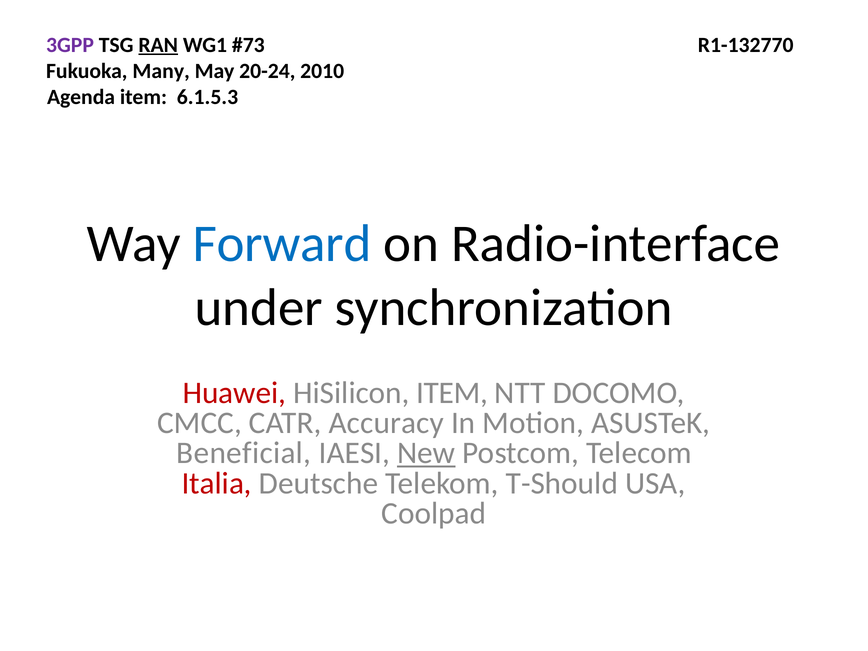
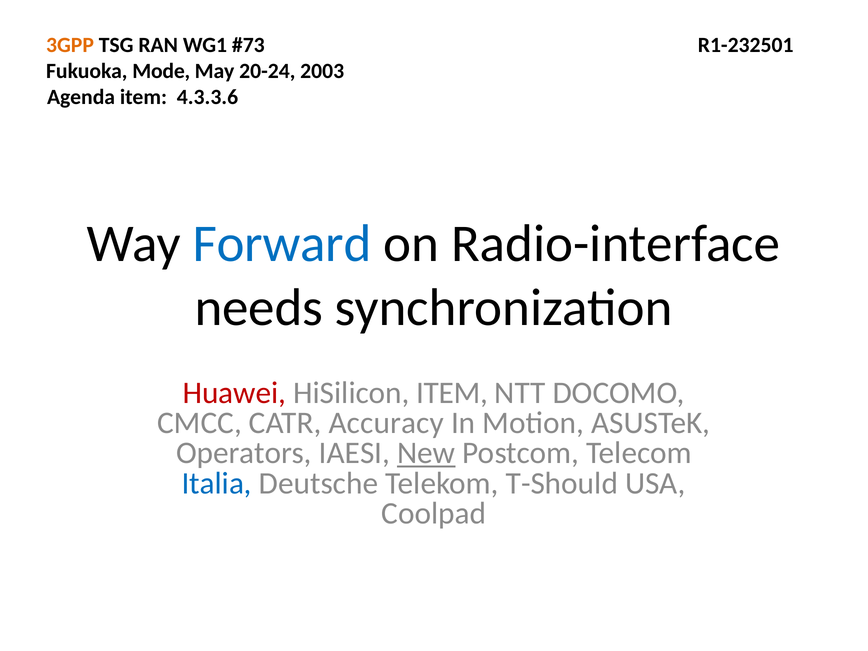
3GPP colour: purple -> orange (70, 45)
RAN underline: present -> none (158, 45)
R1-132770: R1-132770 -> R1-232501 (746, 45)
Many: Many -> Mode (161, 71)
2010: 2010 -> 2003 (322, 71)
6.1.5.3: 6.1.5.3 -> 4.3.3.6 (207, 97)
under: under -> needs (259, 308)
Beneficial: Beneficial -> Operators (244, 453)
Italia colour: red -> blue (217, 483)
